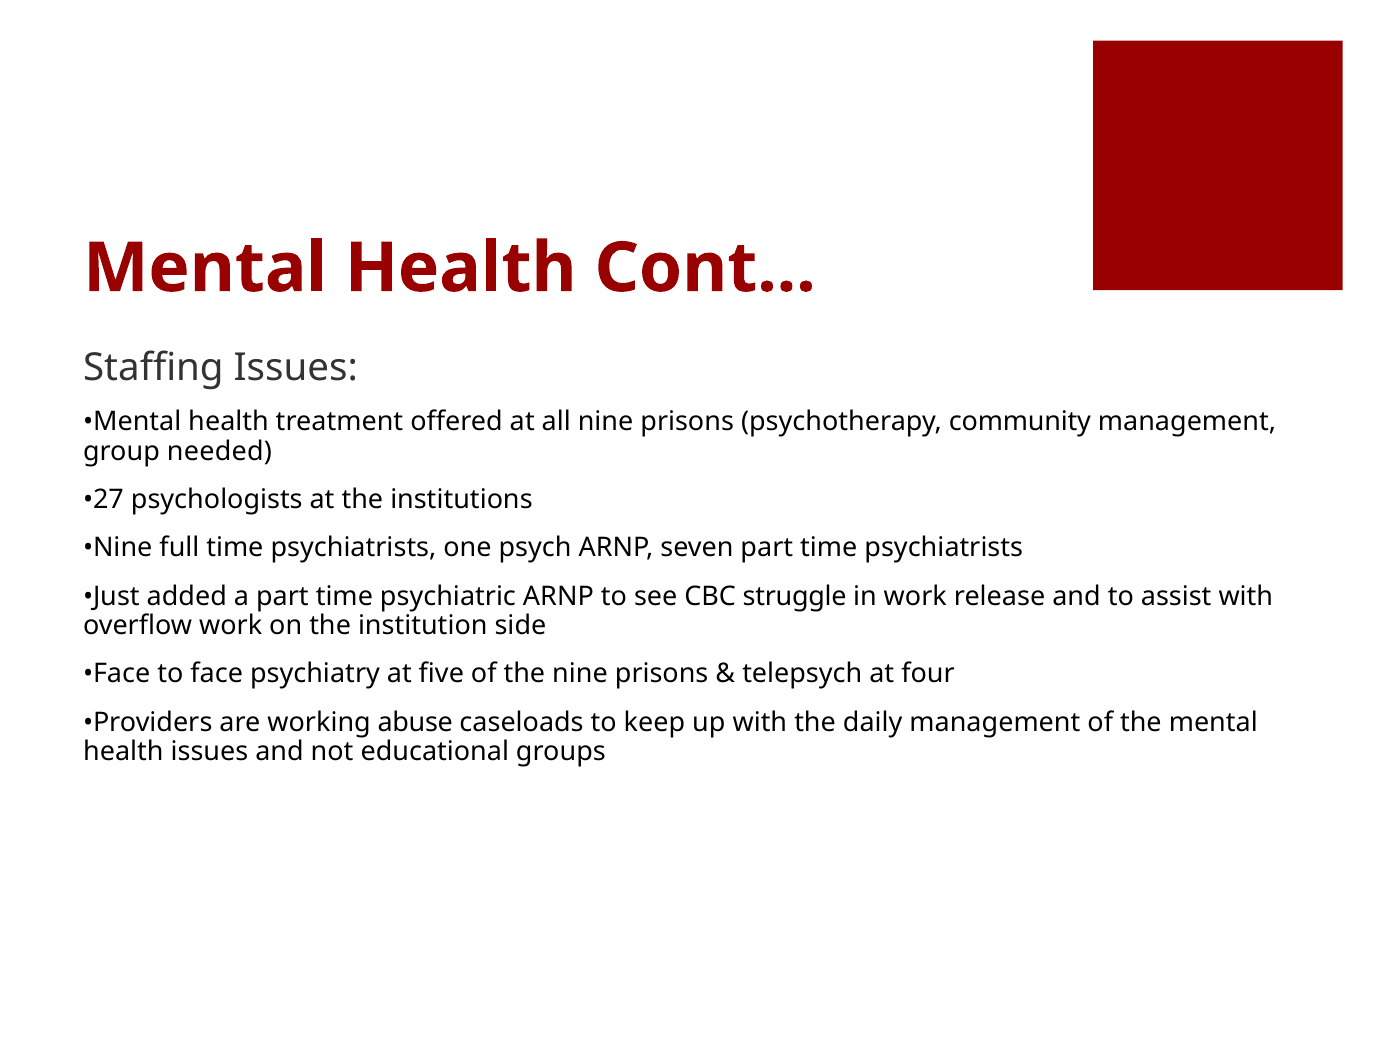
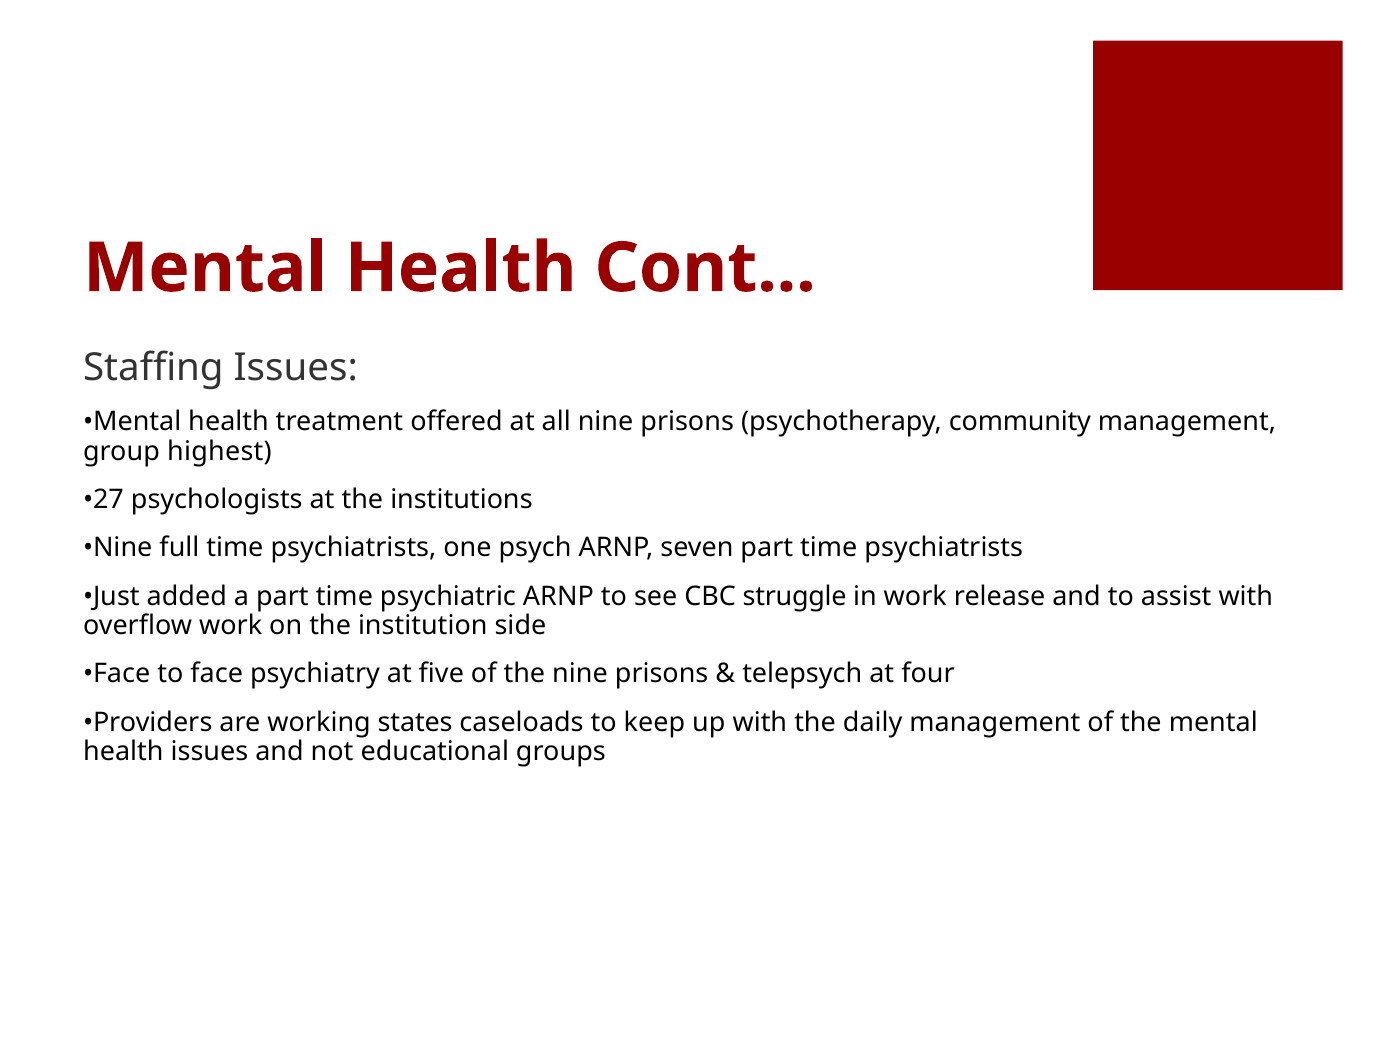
needed: needed -> highest (219, 451)
abuse: abuse -> states (415, 722)
